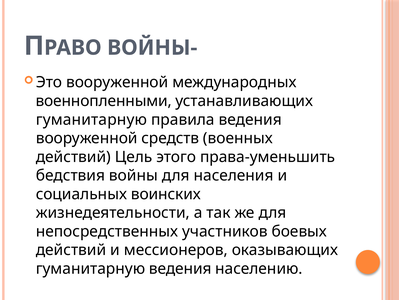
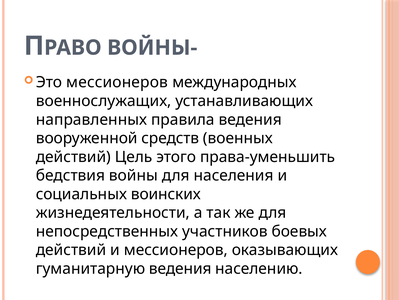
Это вооруженной: вооруженной -> мессионеров (117, 82)
военнопленными: военнопленными -> военнослужащих (104, 101)
гуманитарную: гуманитарную -> направленных (91, 119)
